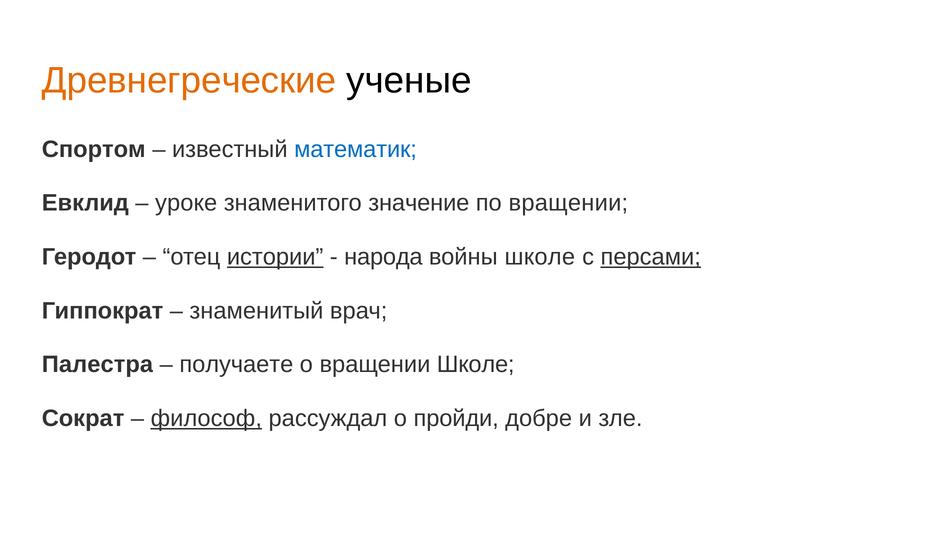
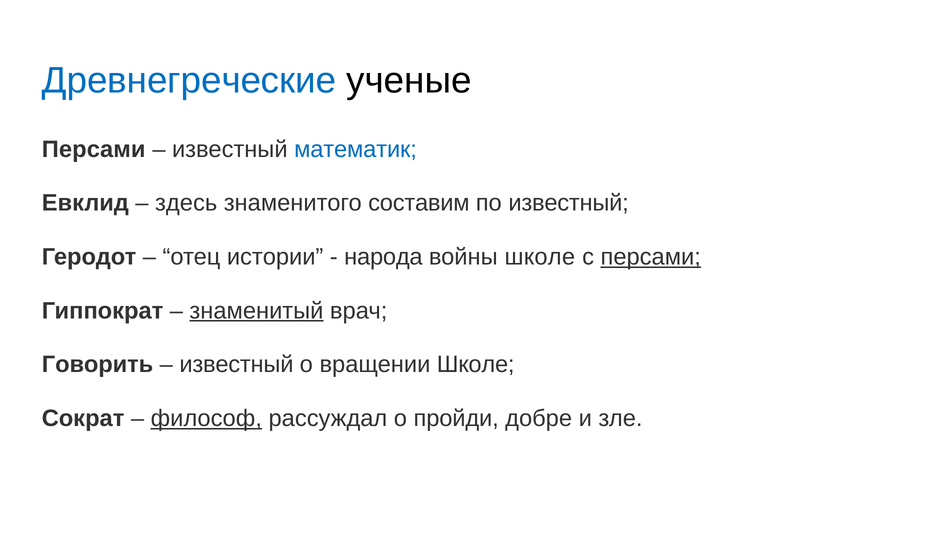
Древнегреческие colour: orange -> blue (189, 80)
Спортом: Спортом -> Персами (94, 149)
уроке: уроке -> здесь (186, 203)
значение: значение -> составим (419, 203)
по вращении: вращении -> известный (569, 203)
истории underline: present -> none (275, 257)
знаменитый underline: none -> present (256, 310)
Палестра: Палестра -> Говорить (98, 364)
получаете: получаете -> известный (236, 364)
